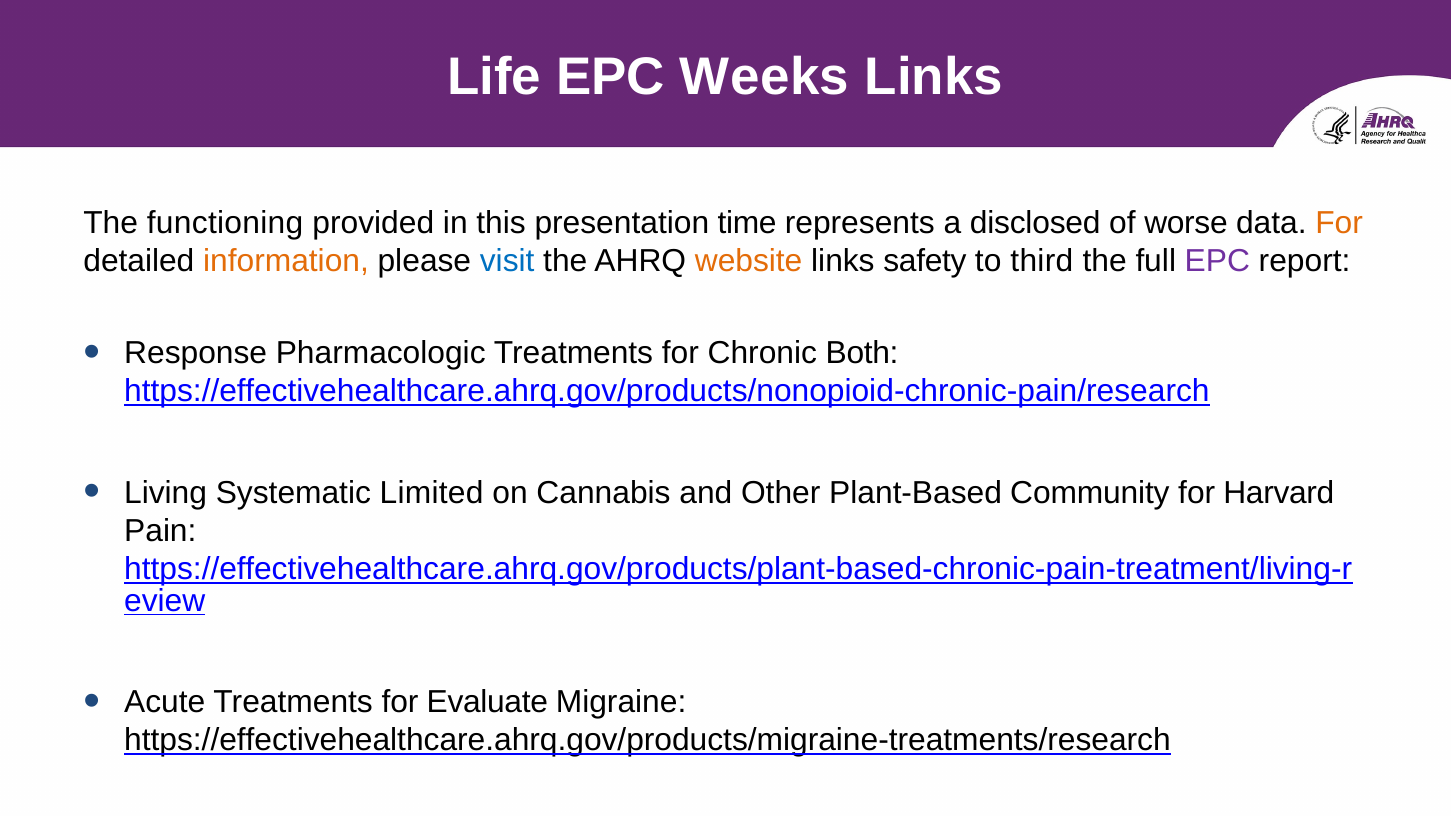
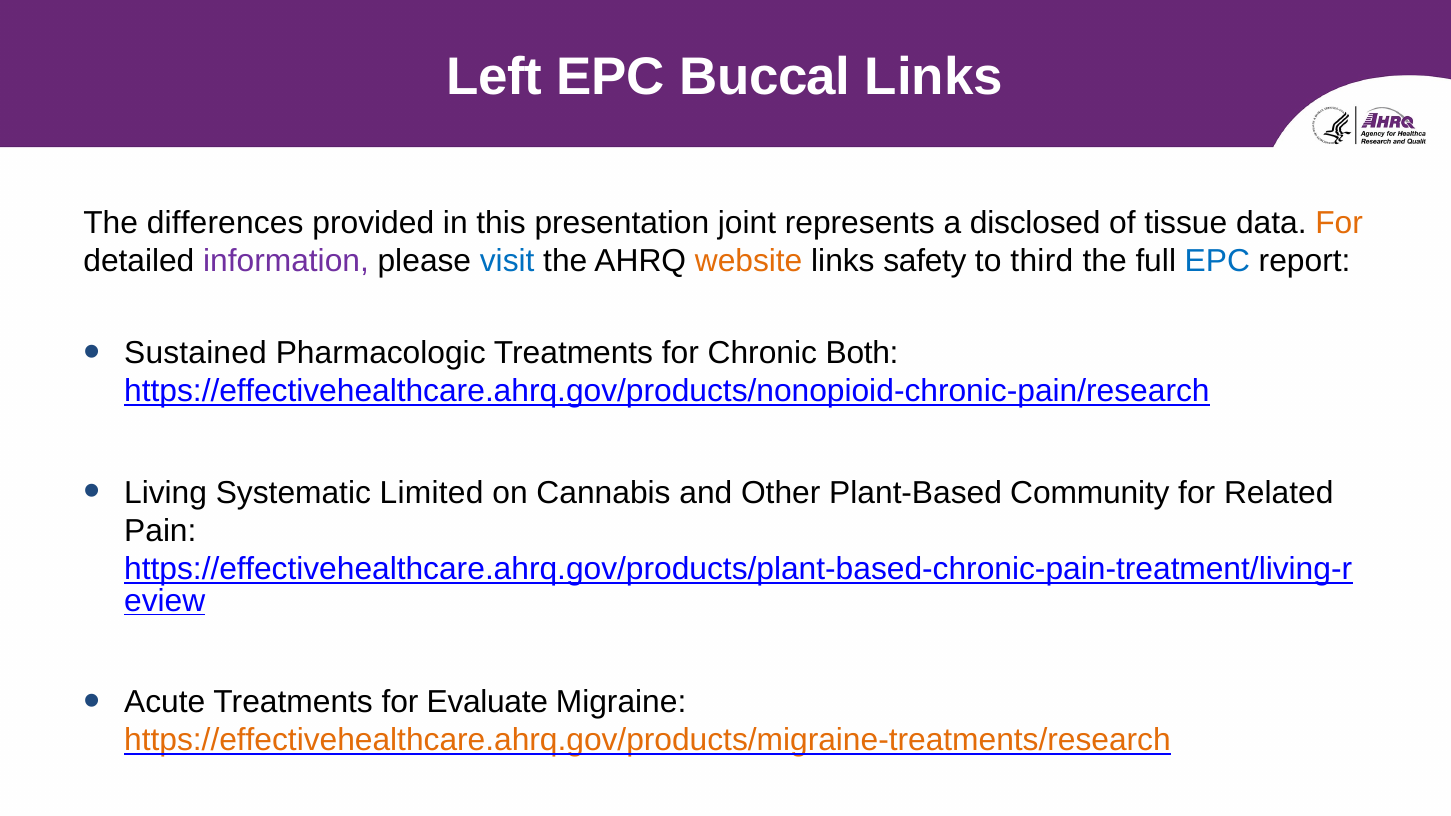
Life: Life -> Left (495, 77)
Weeks: Weeks -> Buccal (765, 77)
functioning: functioning -> differences (225, 223)
time: time -> joint (747, 223)
worse: worse -> tissue (1186, 223)
information colour: orange -> purple (286, 261)
EPC colour: purple -> blue (1217, 261)
Response: Response -> Sustained (196, 353)
Harvard: Harvard -> Related (1279, 493)
https://effectivehealthcare.ahrq.gov/products/migraine-treatments/research colour: black -> orange (647, 740)
